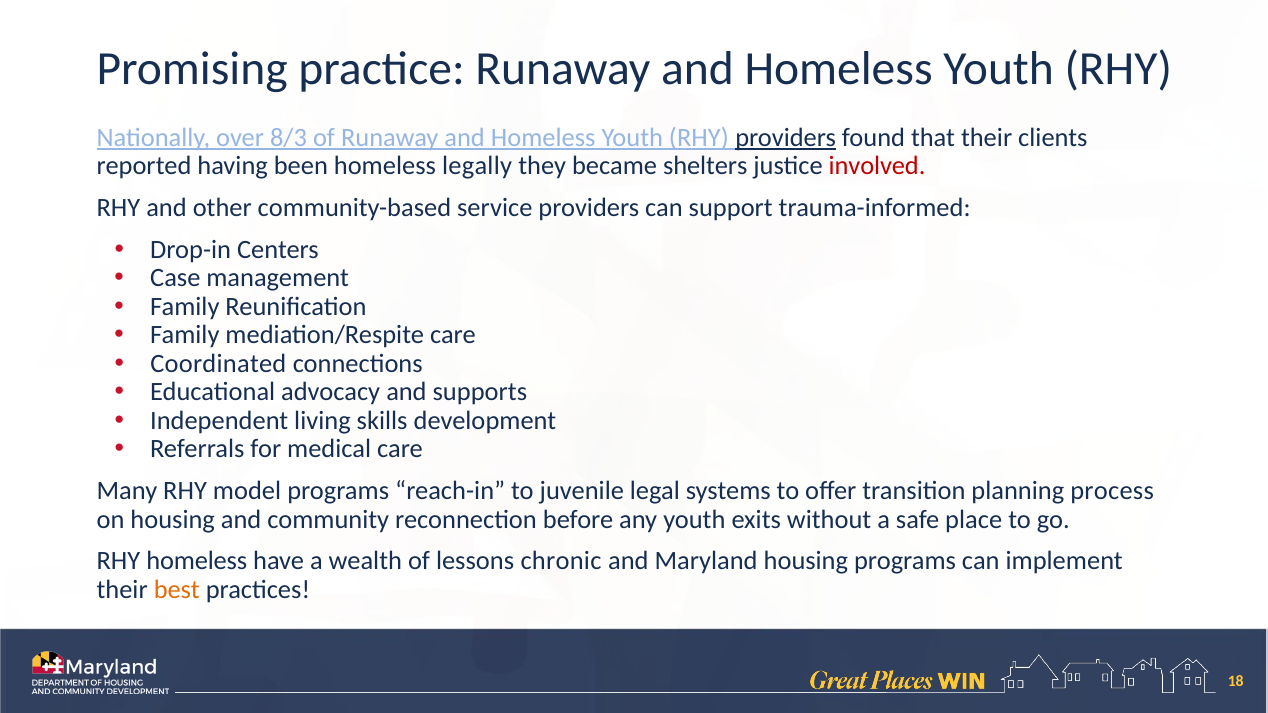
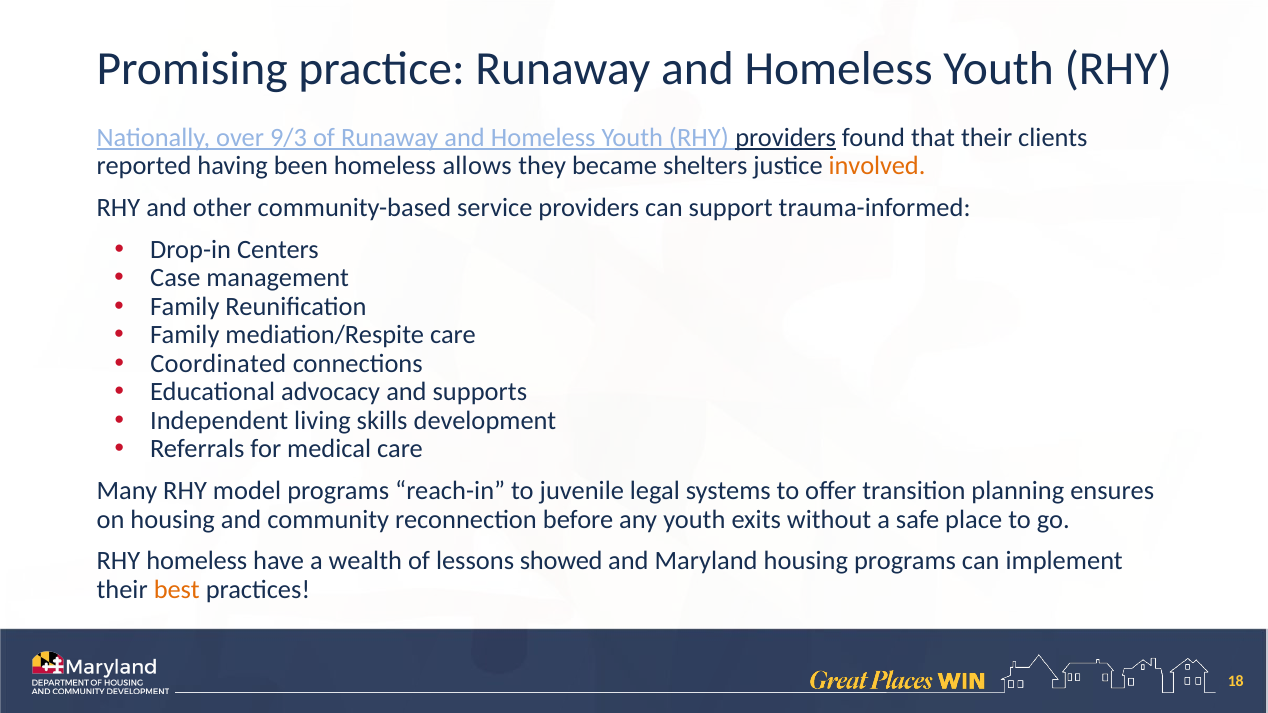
8/3: 8/3 -> 9/3 (289, 137)
legally: legally -> allows (477, 166)
involved colour: red -> orange (877, 166)
process: process -> ensures (1112, 491)
chronic: chronic -> showed (561, 561)
